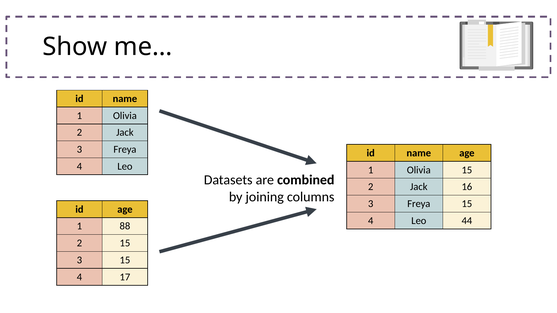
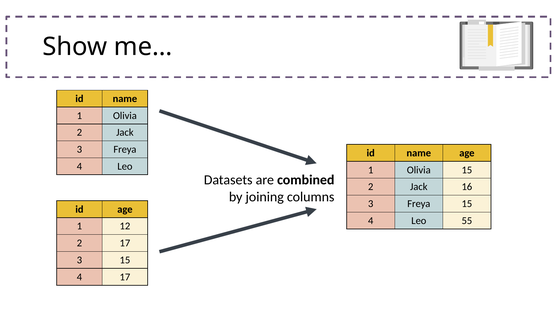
44: 44 -> 55 (467, 221)
88: 88 -> 12 (125, 226)
2 15: 15 -> 17 (125, 243)
